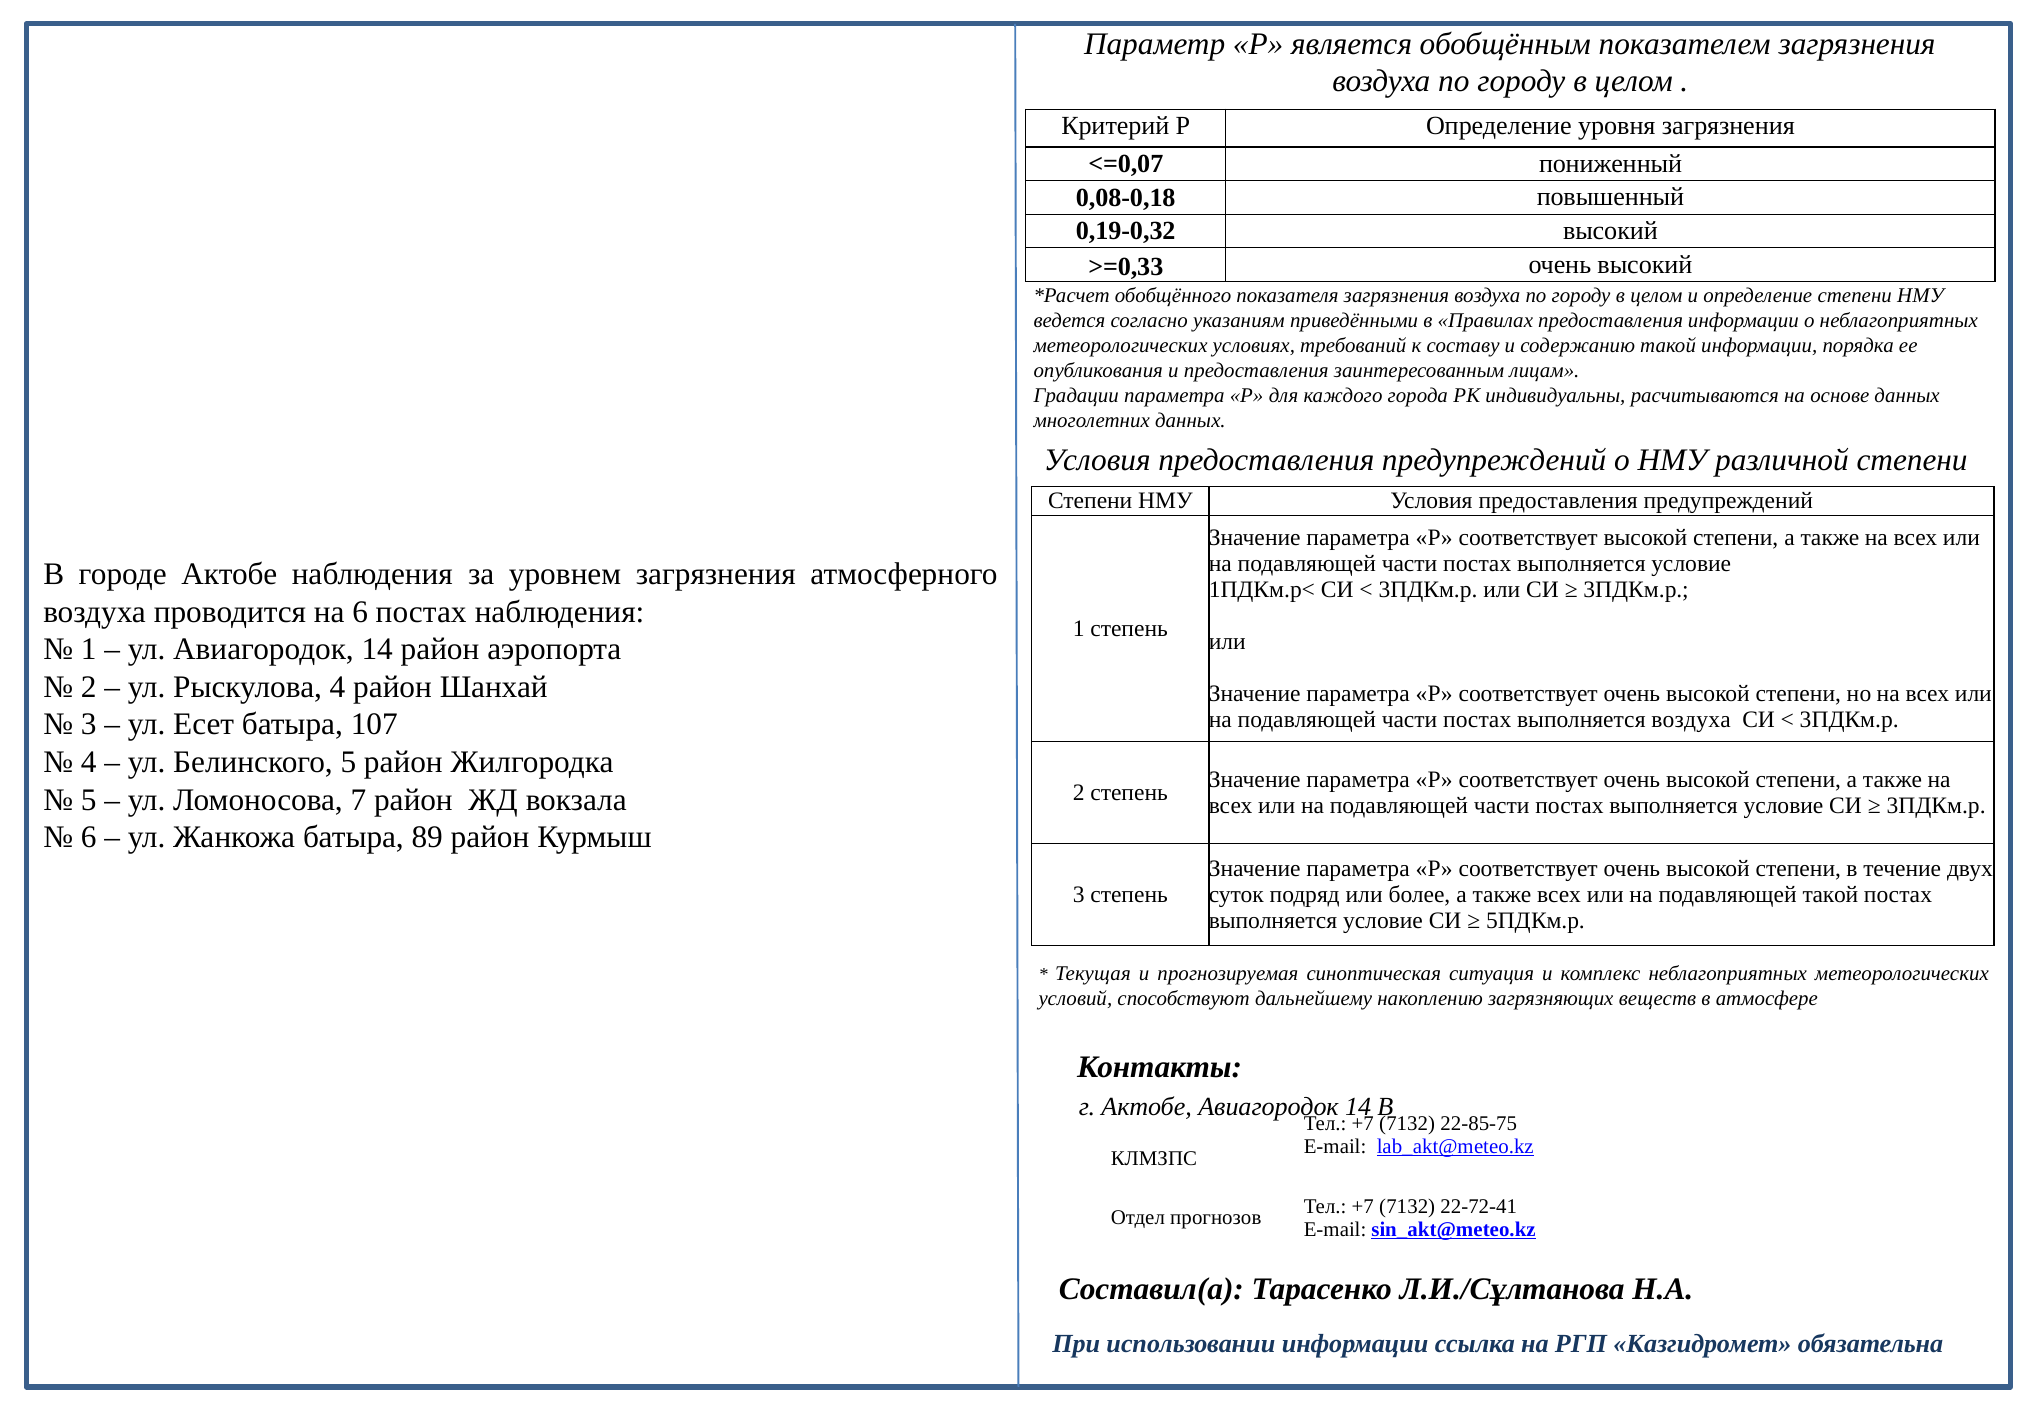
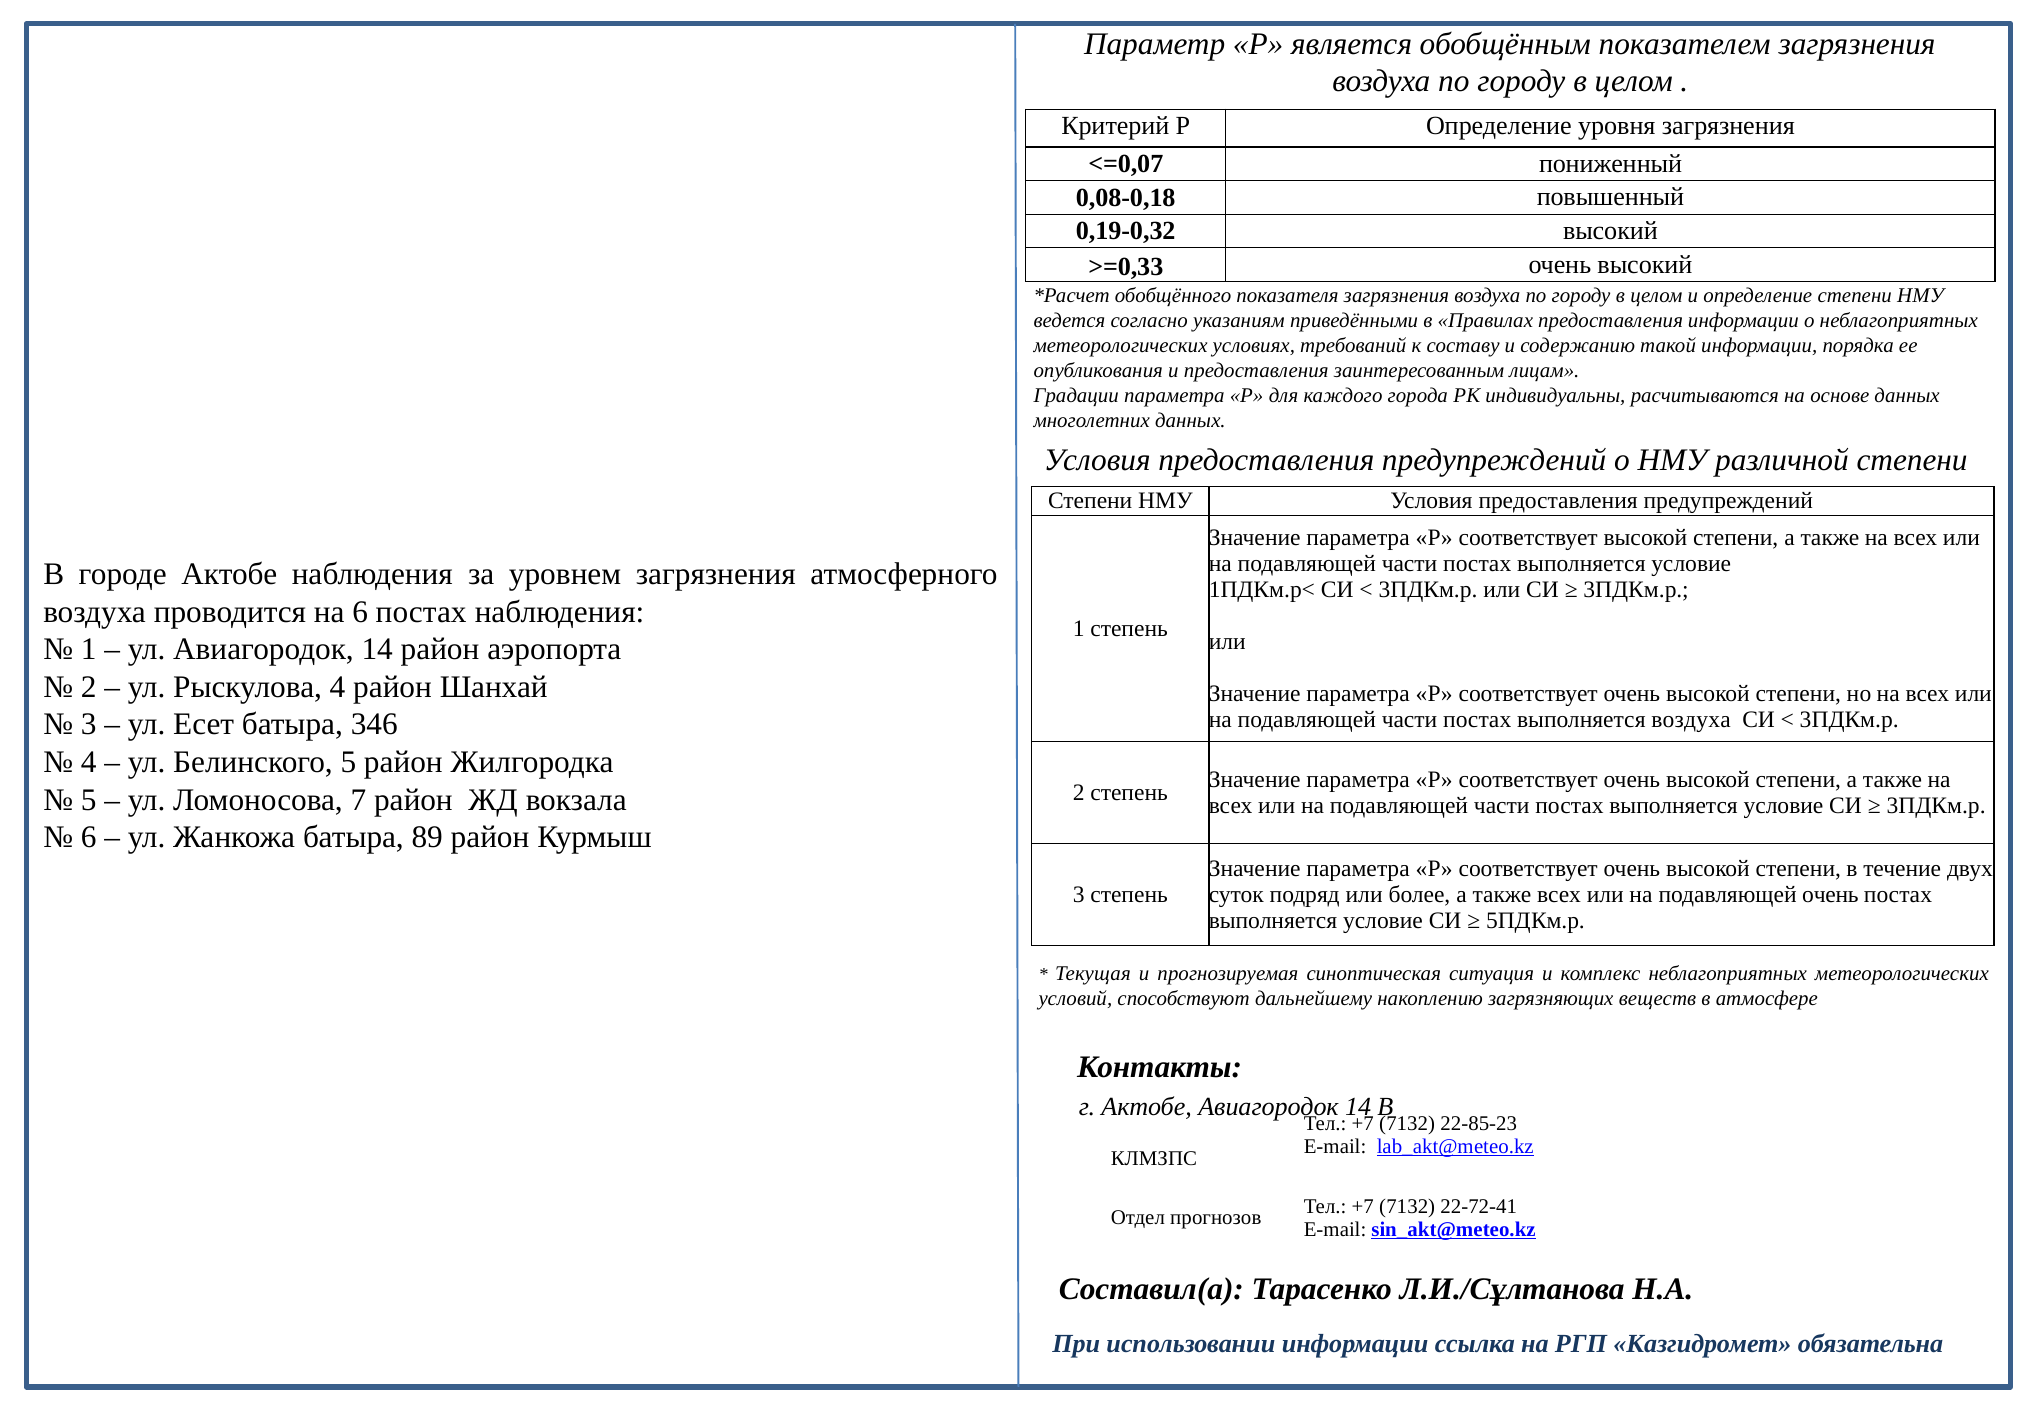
107: 107 -> 346 (374, 724)
подавляющей такой: такой -> очень (1830, 894)
22-85-75: 22-85-75 -> 22-85-23 (1479, 1123)
